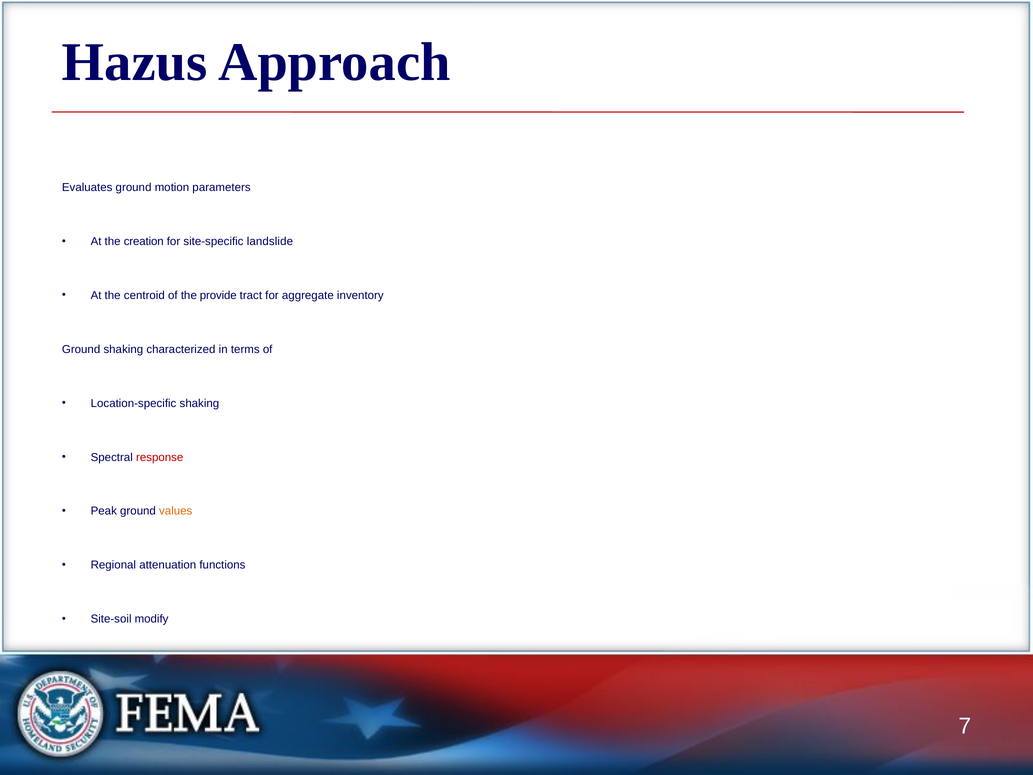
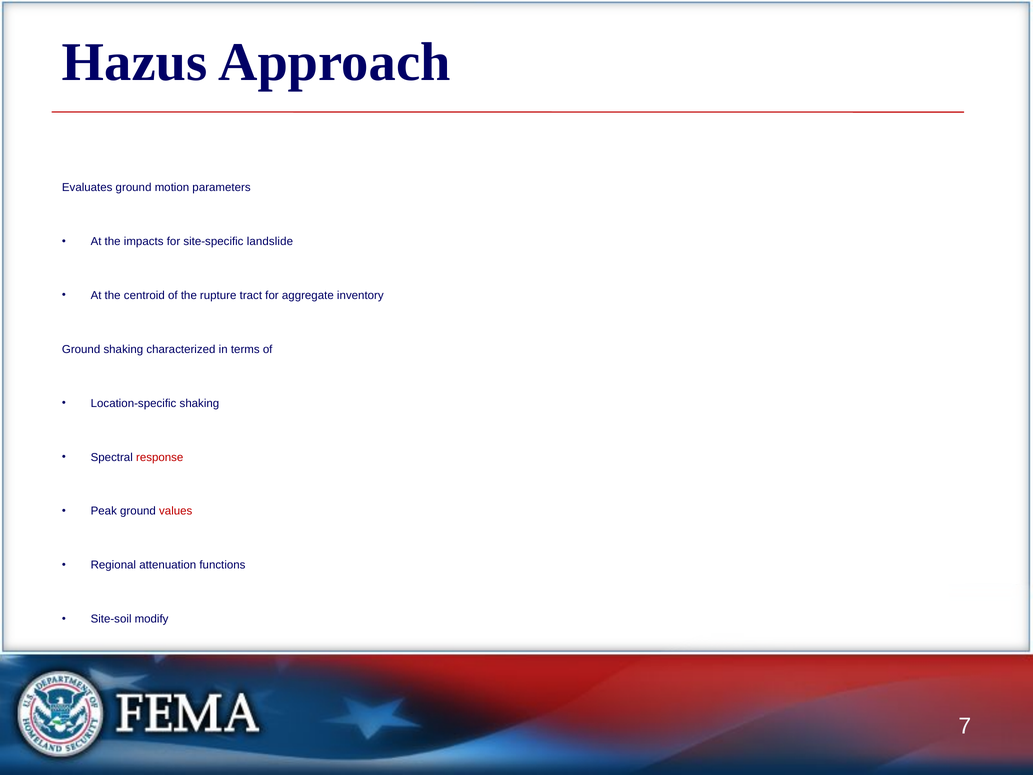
creation: creation -> impacts (144, 241)
provide: provide -> rupture (218, 295)
values colour: orange -> red (176, 511)
